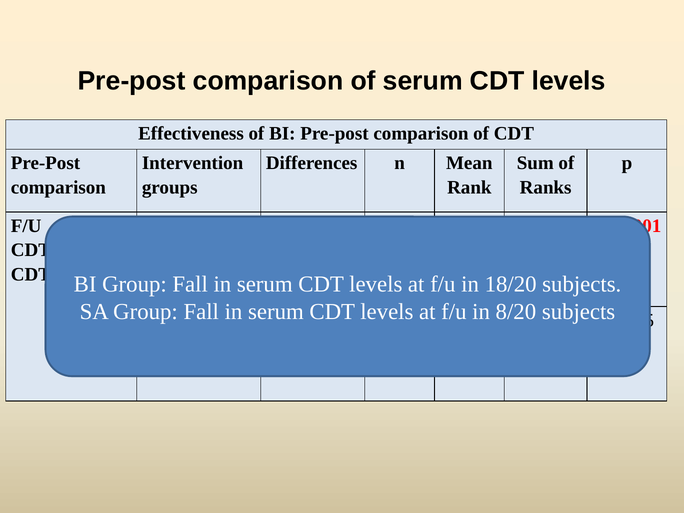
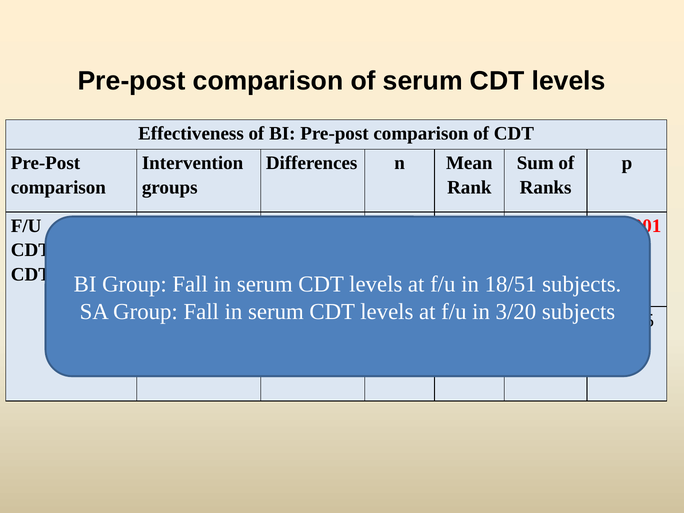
18/20: 18/20 -> 18/51 (511, 284)
8/20: 8/20 -> 3/20 (516, 312)
